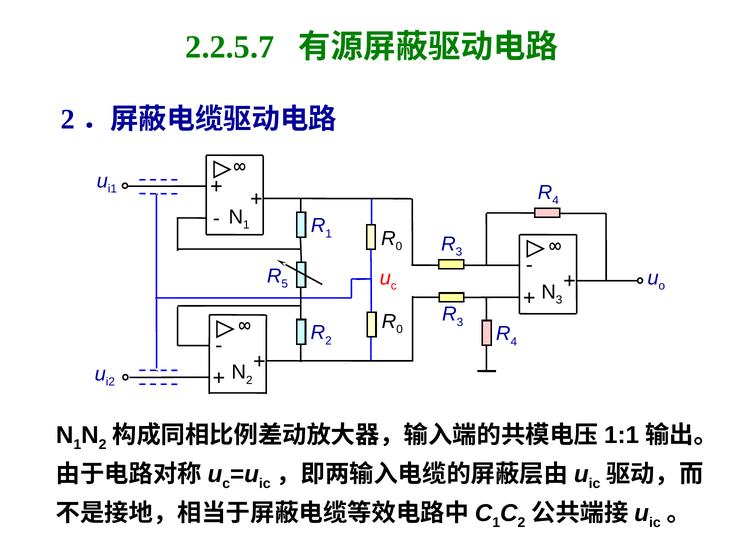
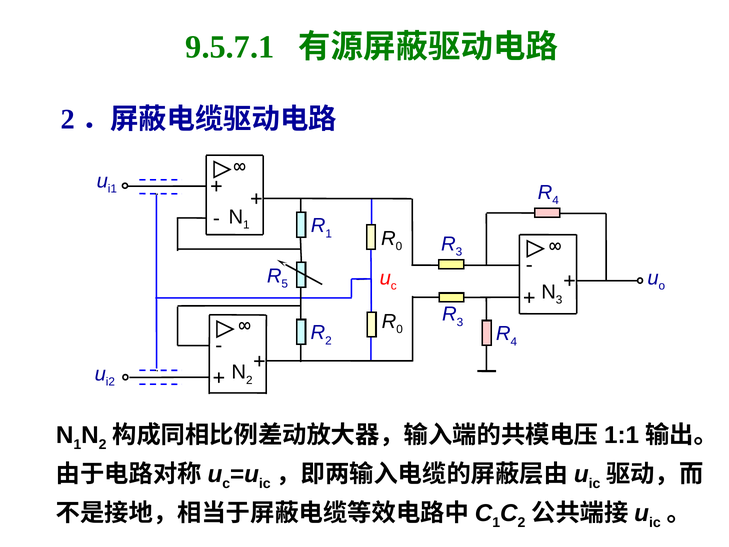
2.2.5.7: 2.2.5.7 -> 9.5.7.1 (230, 47)
